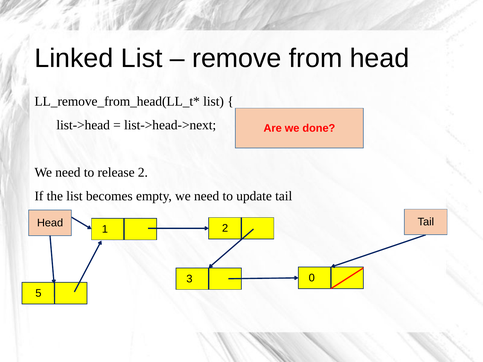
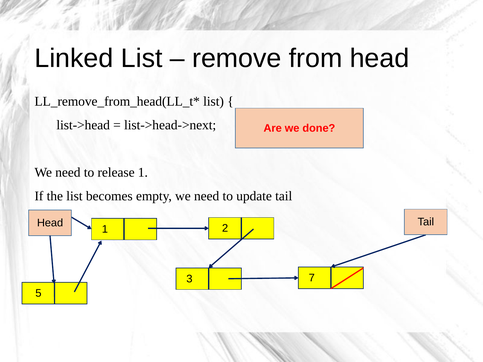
release 2: 2 -> 1 (143, 172)
0: 0 -> 7 (312, 278)
